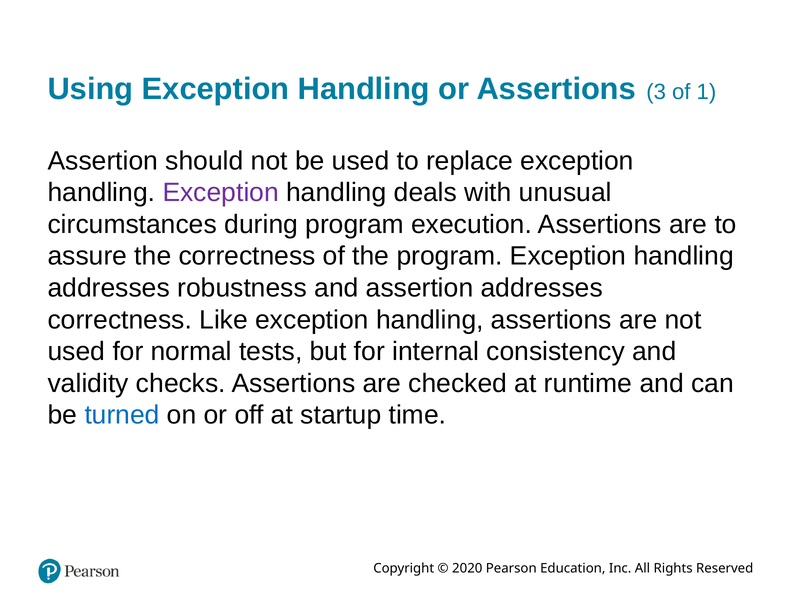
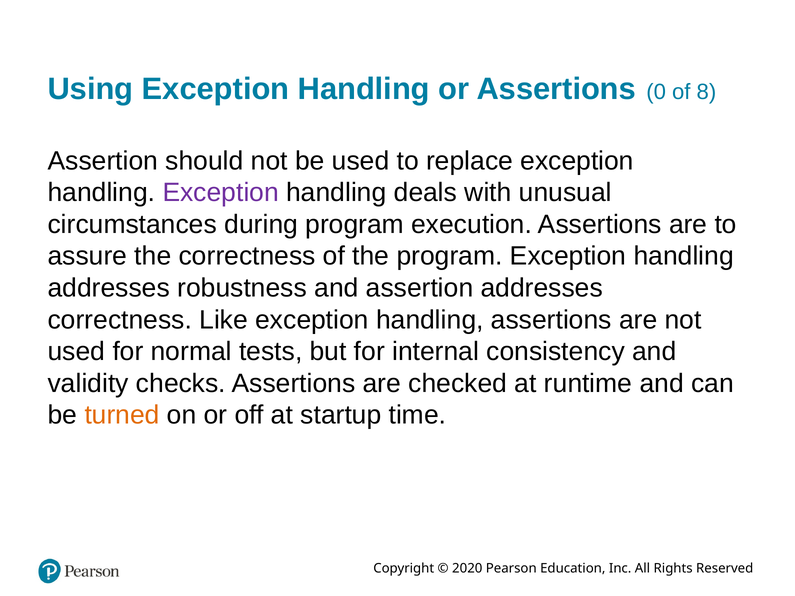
3: 3 -> 0 (656, 92)
1: 1 -> 8 (706, 92)
turned colour: blue -> orange (122, 415)
